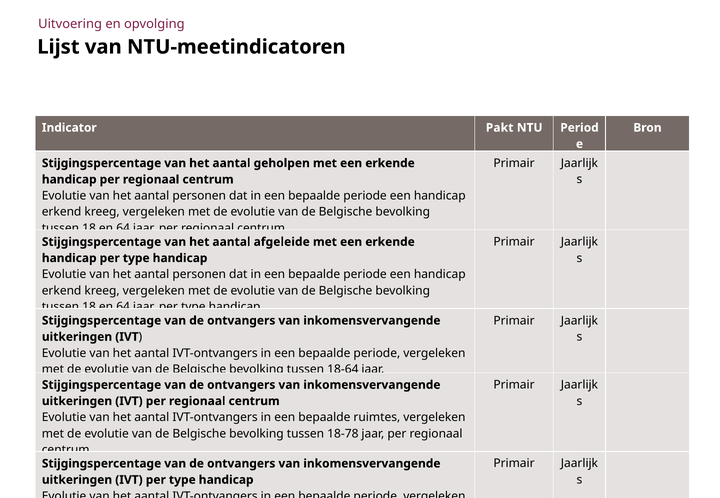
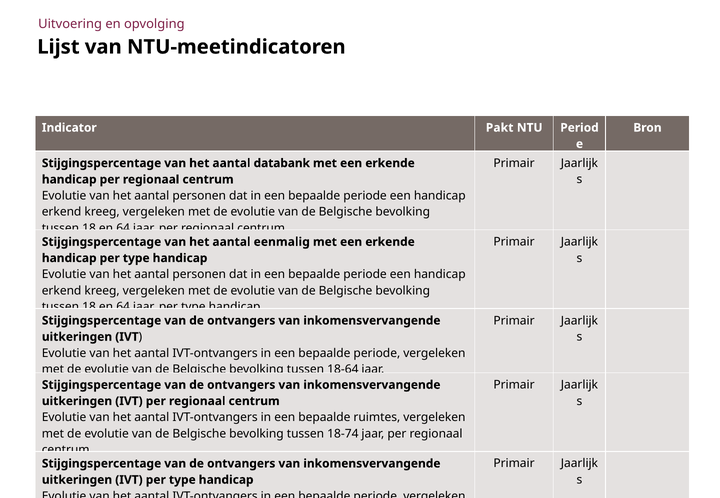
geholpen: geholpen -> databank (282, 163)
afgeleide: afgeleide -> eenmalig (282, 242)
18-78: 18-78 -> 18-74 (343, 434)
